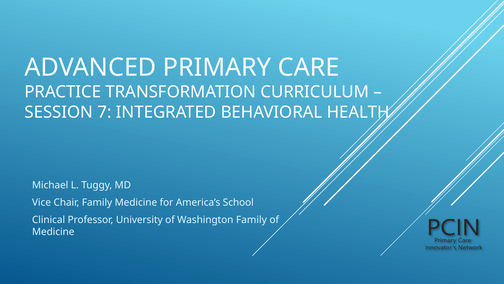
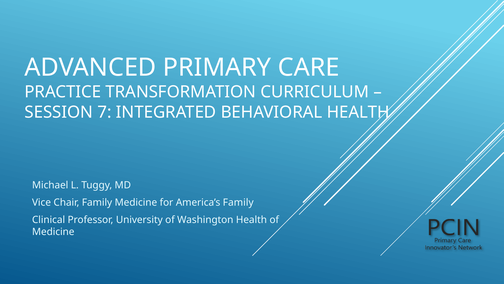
America’s School: School -> Family (238, 202)
Washington Family: Family -> Health (251, 219)
